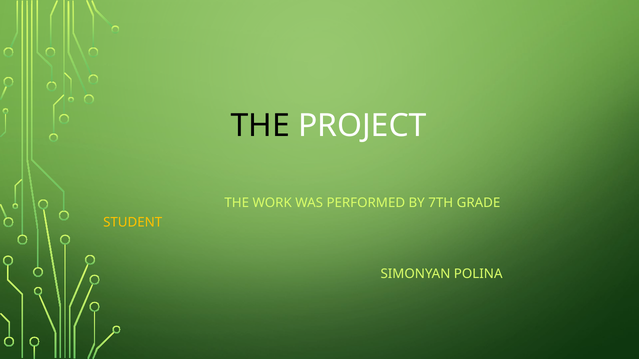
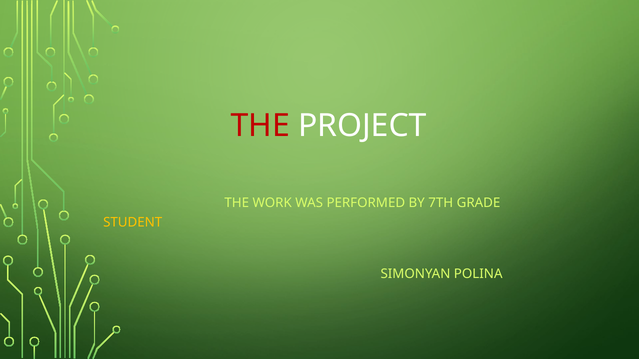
THE colour: black -> red (260, 126)
